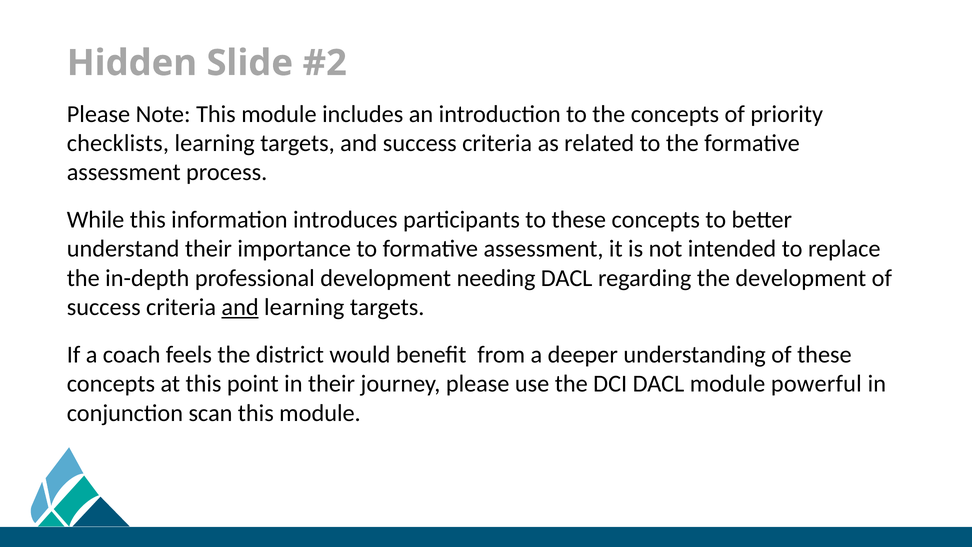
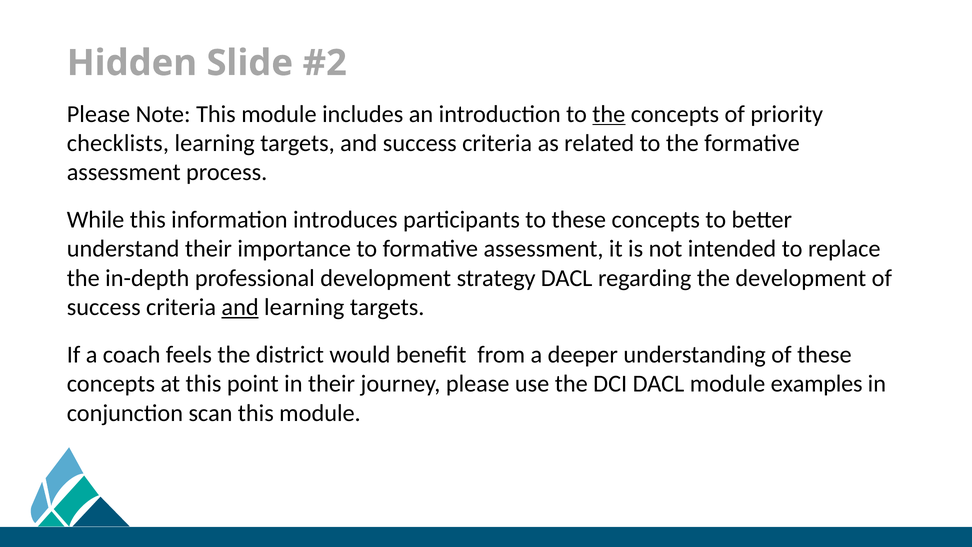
the underline: none -> present (609, 114)
needing: needing -> strategy (496, 278)
powerful: powerful -> examples (817, 384)
